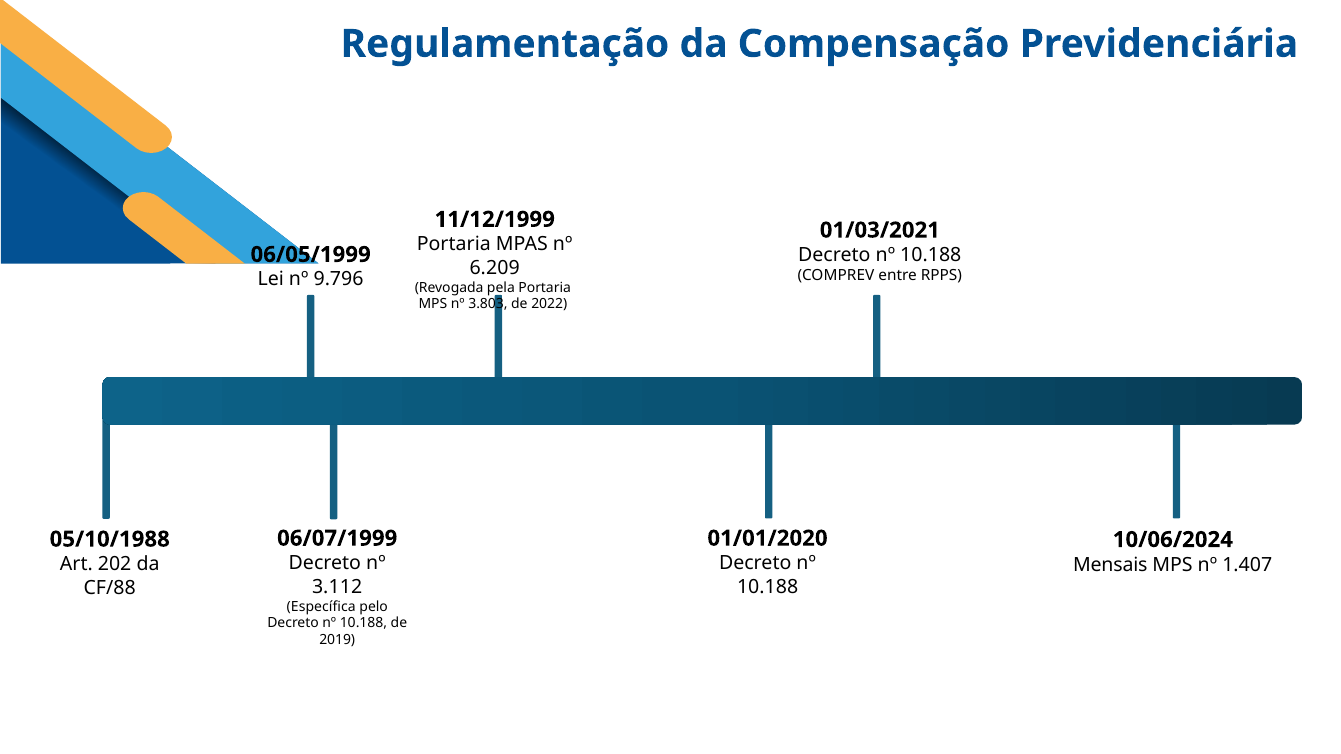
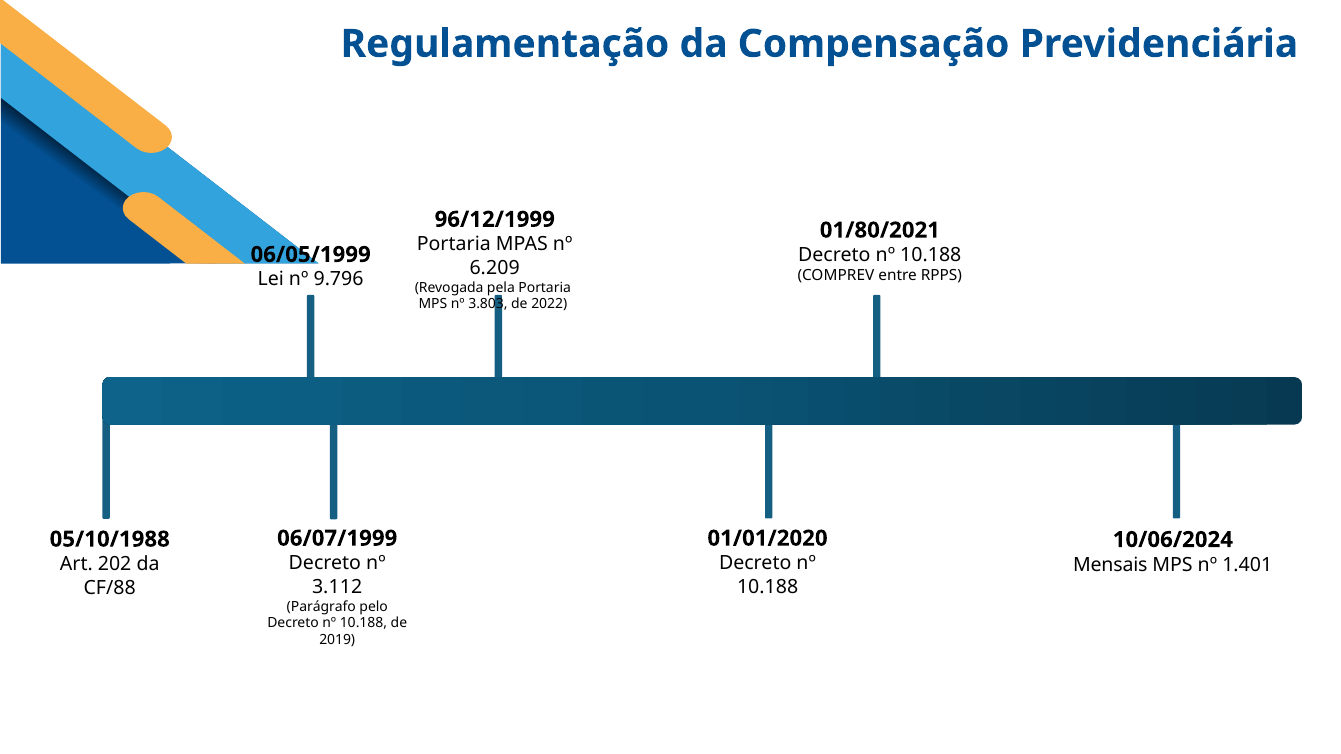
11/12/1999: 11/12/1999 -> 96/12/1999 (495, 219)
01/03/2021: 01/03/2021 -> 01/80/2021 (880, 230)
1.407: 1.407 -> 1.401 (1247, 565)
Específica: Específica -> Parágrafo (321, 607)
